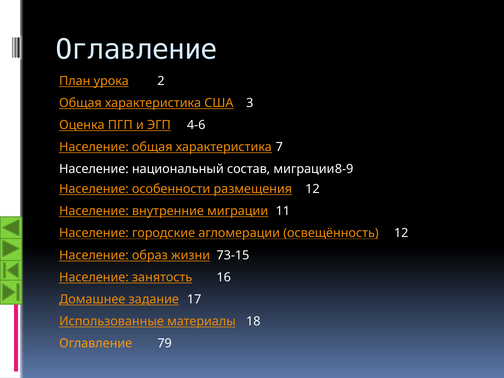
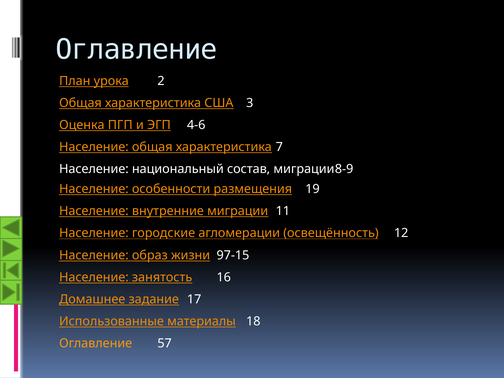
размещения 12: 12 -> 19 (312, 189)
73-15: 73-15 -> 97-15 (233, 255)
79: 79 -> 57 (165, 343)
